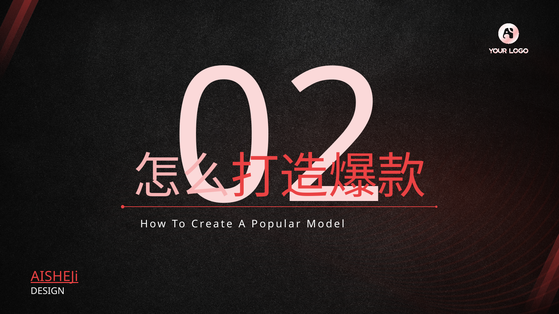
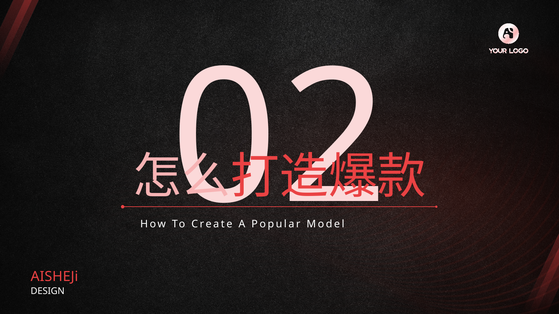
AISHEJi underline: present -> none (54, 277)
